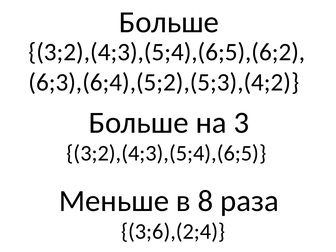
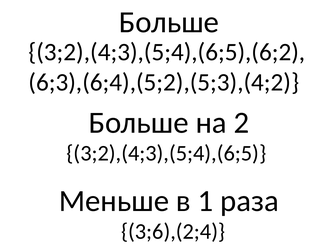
3: 3 -> 2 (241, 123)
8: 8 -> 1 (205, 201)
